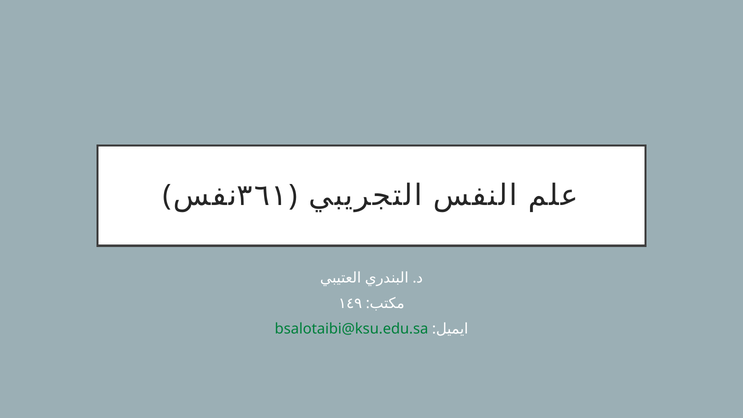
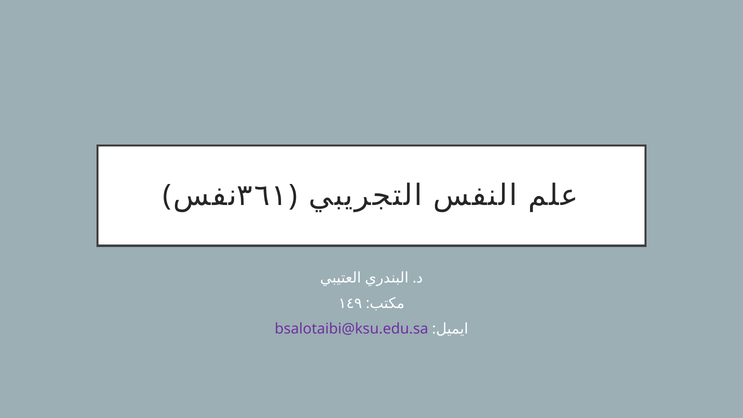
bsalotaibi@ksu.edu.sa colour: green -> purple (352, 329)
